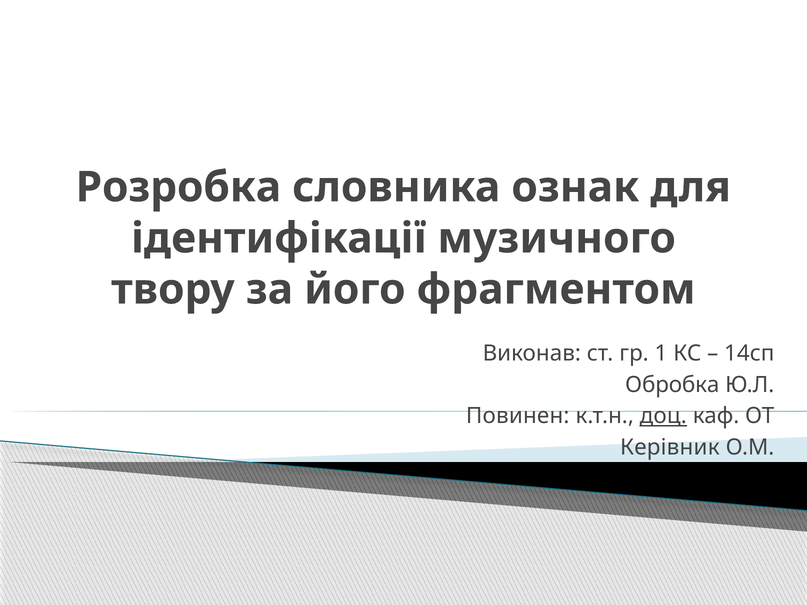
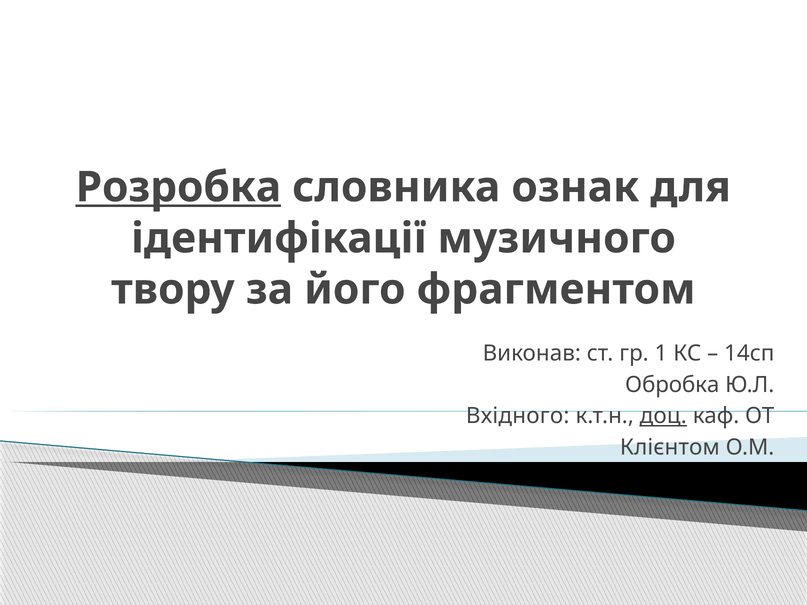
Розробка underline: none -> present (178, 187)
Повинен: Повинен -> Вхідного (518, 416)
Керівник: Керівник -> Клієнтом (670, 448)
